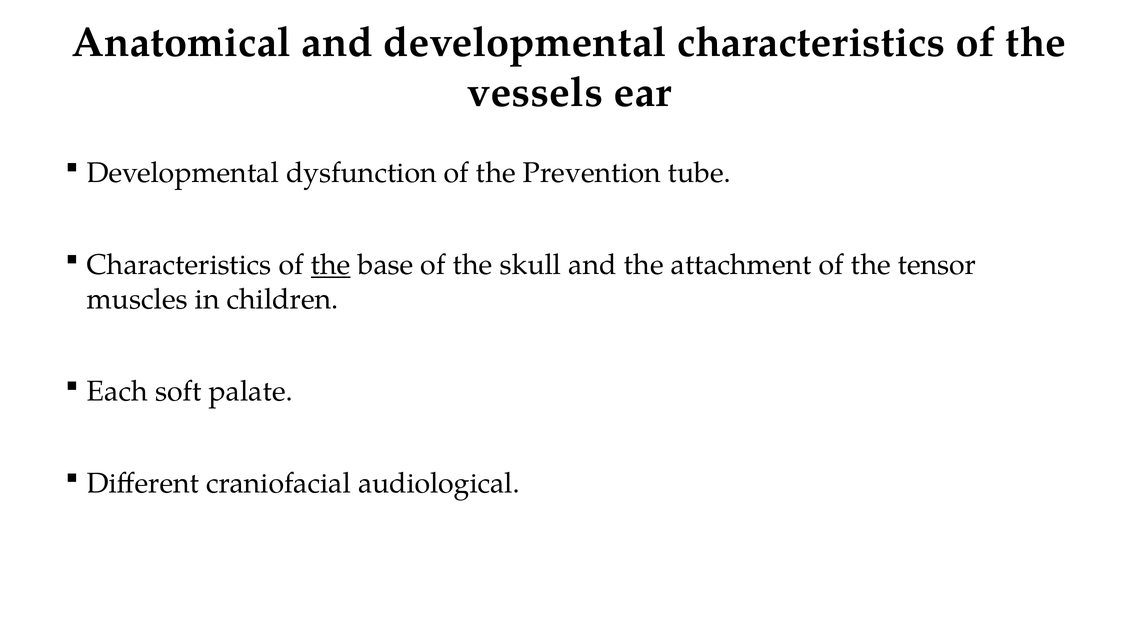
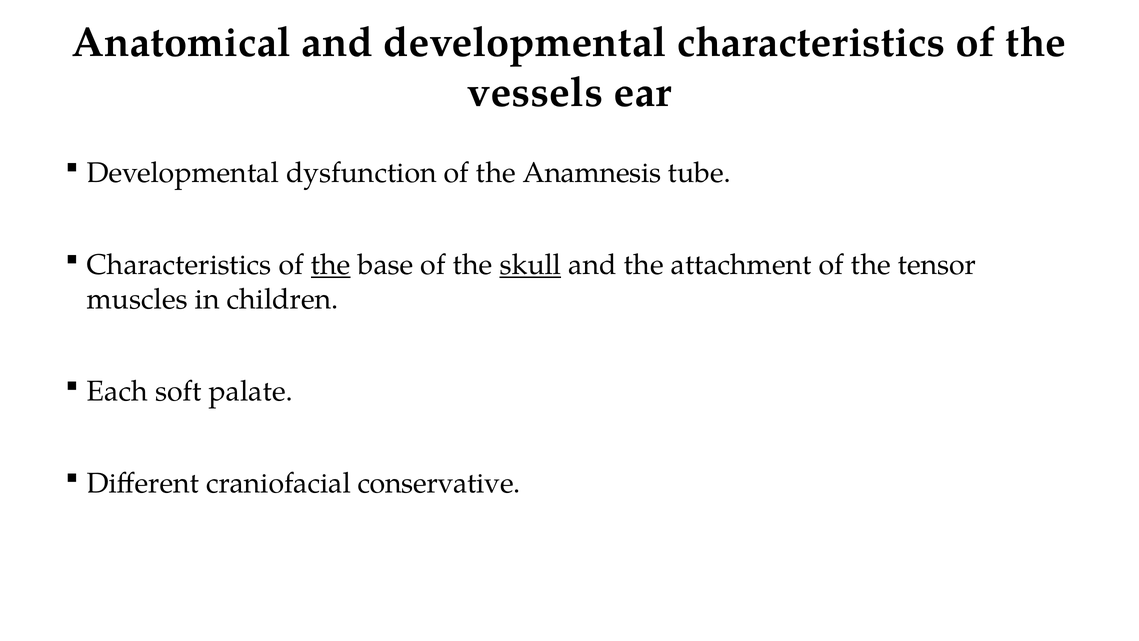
Prevention: Prevention -> Anamnesis (592, 173)
skull underline: none -> present (530, 265)
audiological: audiological -> conservative (439, 483)
